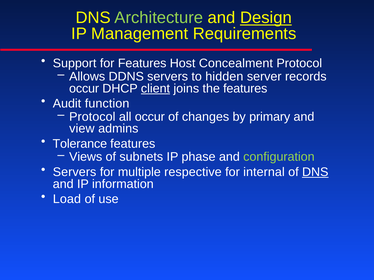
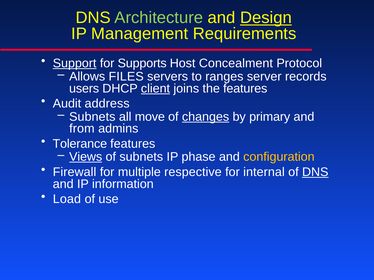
Support underline: none -> present (75, 63)
for Features: Features -> Supports (142, 63)
DDNS: DDNS -> FILES (126, 77)
hidden: hidden -> ranges (224, 77)
occur: occur -> users (84, 89)
function: function -> address (107, 104)
Protocol: Protocol -> Subnets (92, 117)
all occur: occur -> move (150, 117)
changes underline: none -> present (206, 117)
view: view -> from (82, 129)
Views underline: none -> present (86, 157)
configuration colour: light green -> yellow (279, 157)
Servers: Servers -> Firewall (75, 172)
